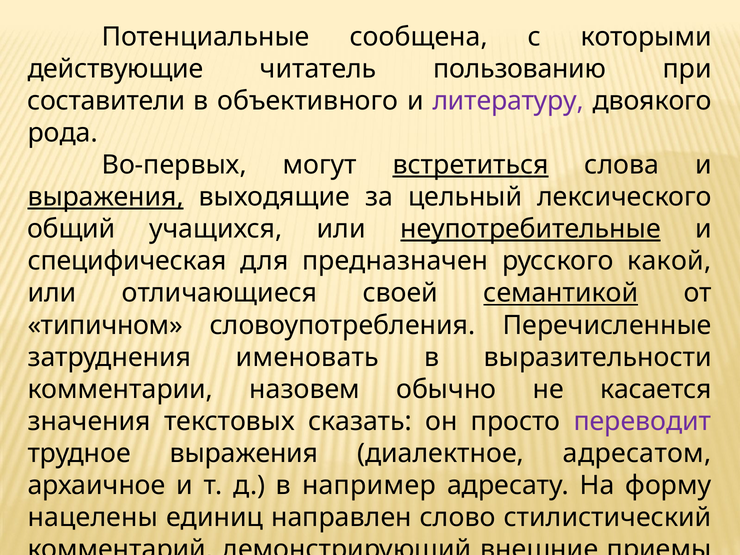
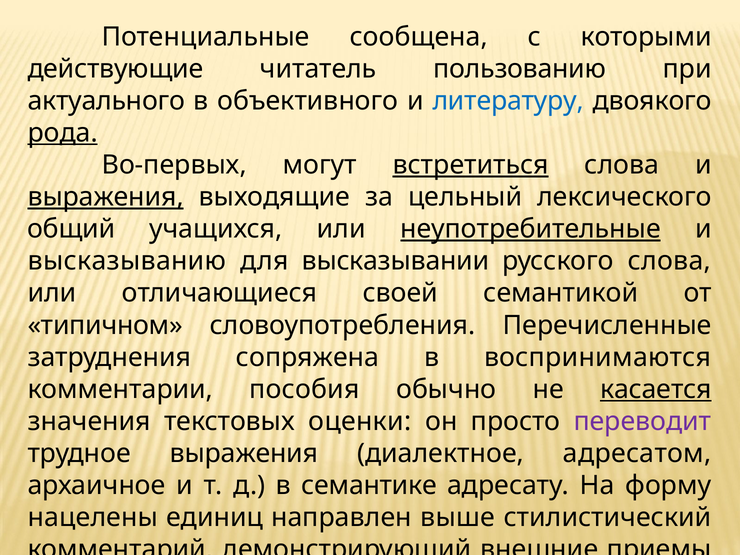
составители: составители -> актуального (106, 101)
литературу colour: purple -> blue (508, 101)
рода underline: none -> present (63, 133)
специфическая: специфическая -> высказыванию (127, 261)
предназначен: предназначен -> высказывании (395, 261)
русского какой: какой -> слова (669, 261)
семантикой underline: present -> none (561, 293)
именовать: именовать -> сопряжена (308, 357)
в выразительности: выразительности -> воспринимаются (598, 357)
назовем: назовем -> пособия (305, 389)
касается underline: none -> present (656, 389)
сказать: сказать -> оценки (360, 421)
например: например -> семантике (369, 485)
слово: слово -> выше (458, 517)
